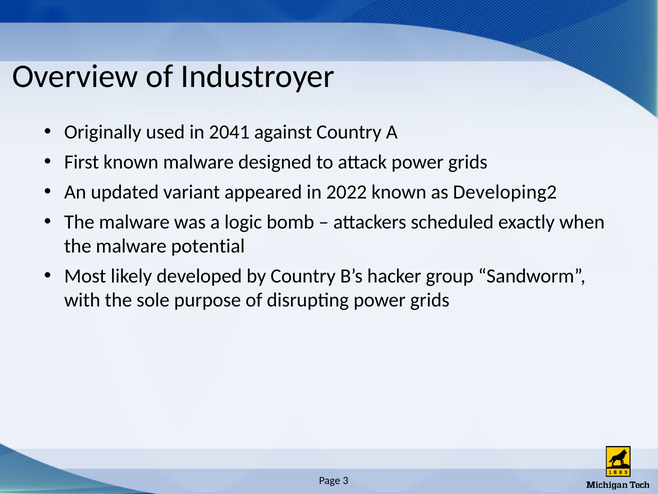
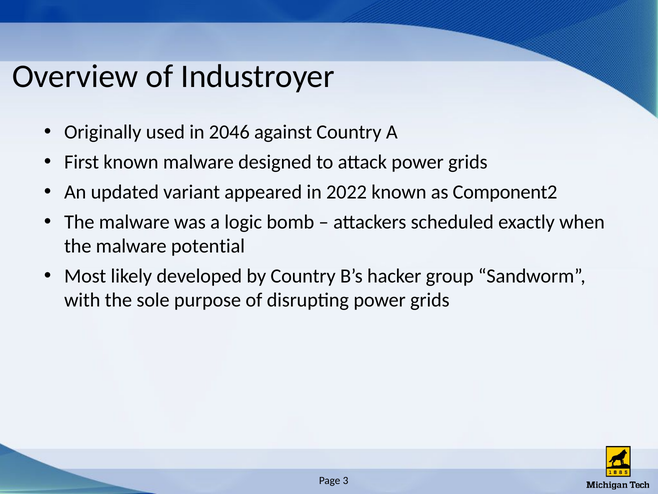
2041: 2041 -> 2046 (229, 132)
Developing2: Developing2 -> Component2 (505, 192)
